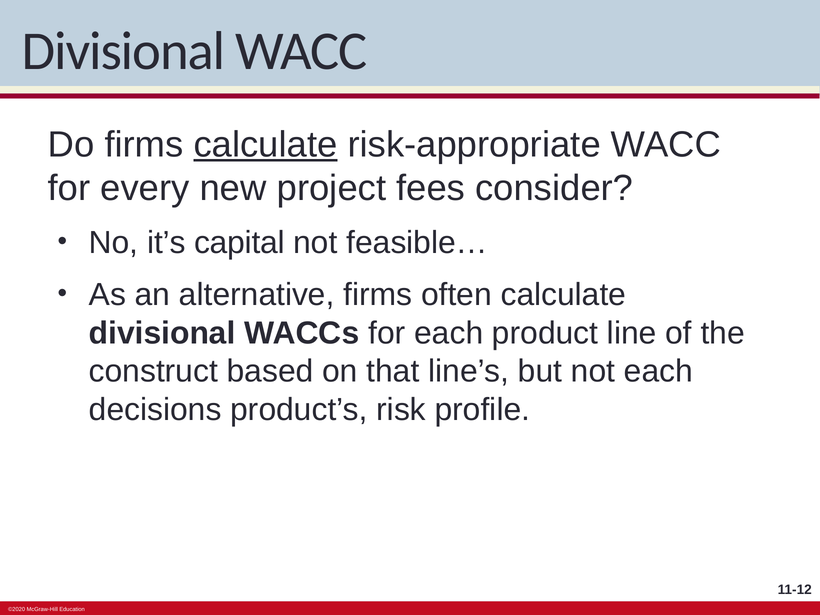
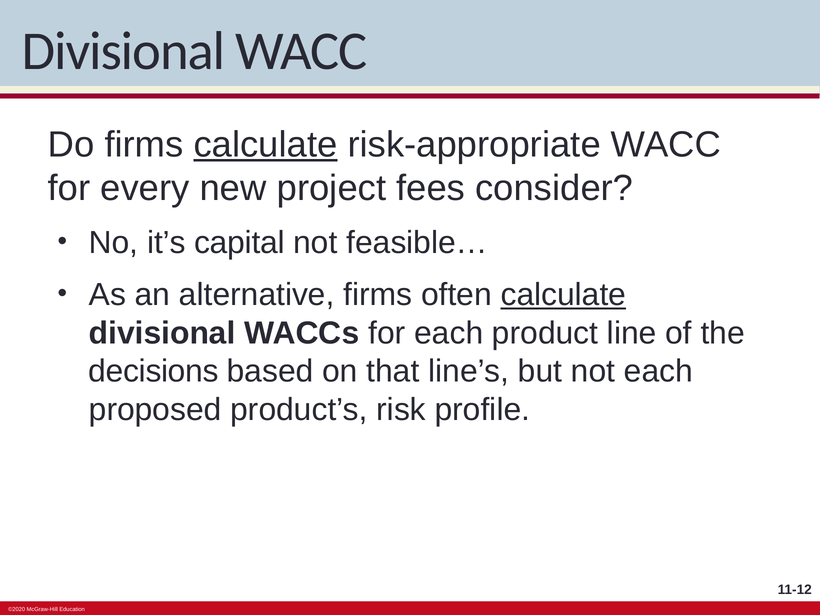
calculate underline: none -> present (563, 295)
construct: construct -> decisions (154, 371)
decisions: decisions -> proposed (155, 410)
